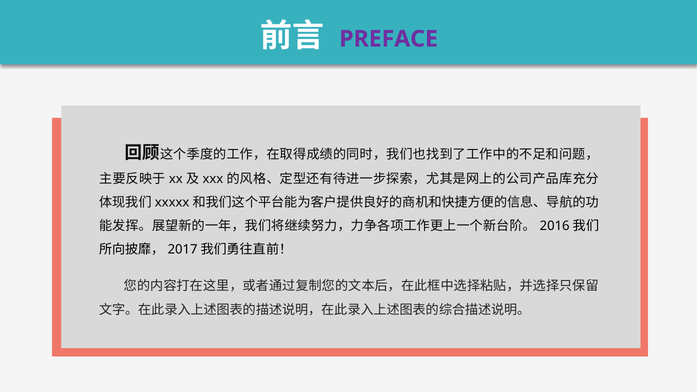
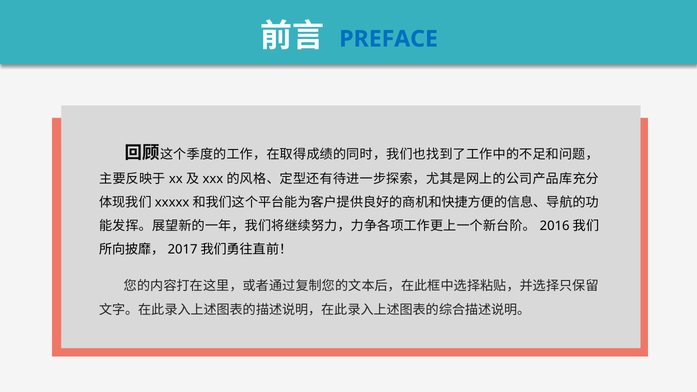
PREFACE colour: purple -> blue (389, 39)
